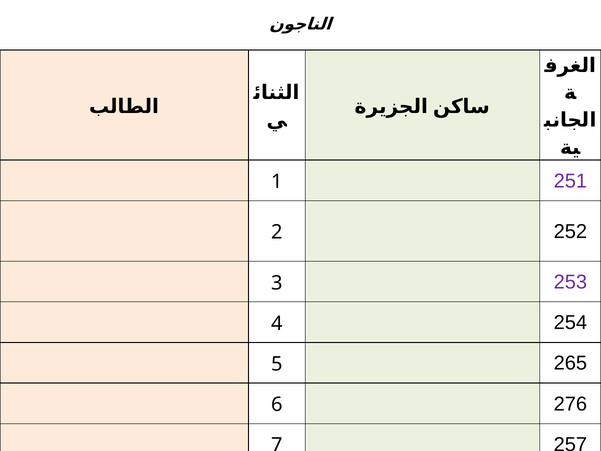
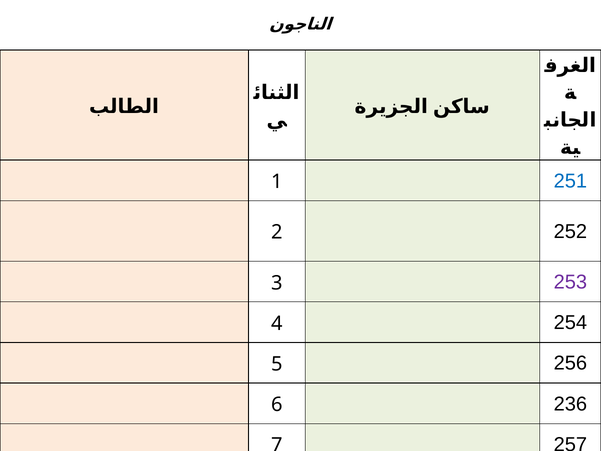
251 colour: purple -> blue (570, 181)
265: 265 -> 256 (570, 363)
276: 276 -> 236 (570, 404)
